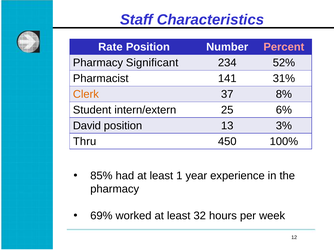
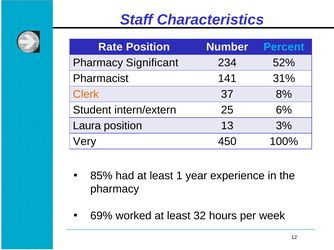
Percent colour: pink -> light blue (284, 47)
David: David -> Laura (87, 126)
Thru: Thru -> Very (85, 142)
